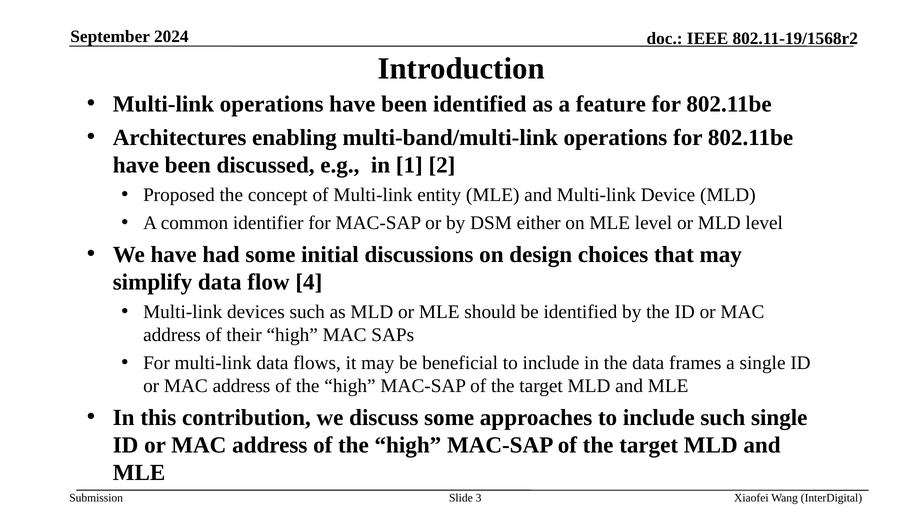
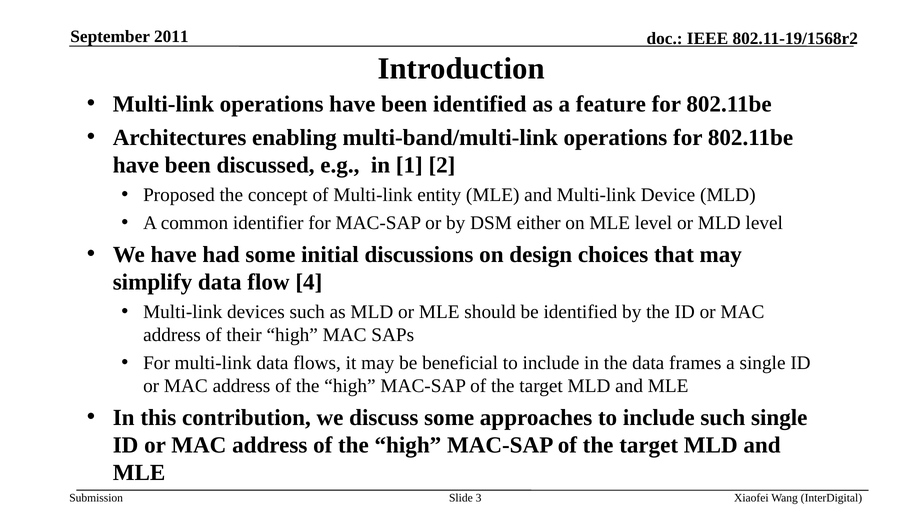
2024: 2024 -> 2011 (171, 37)
